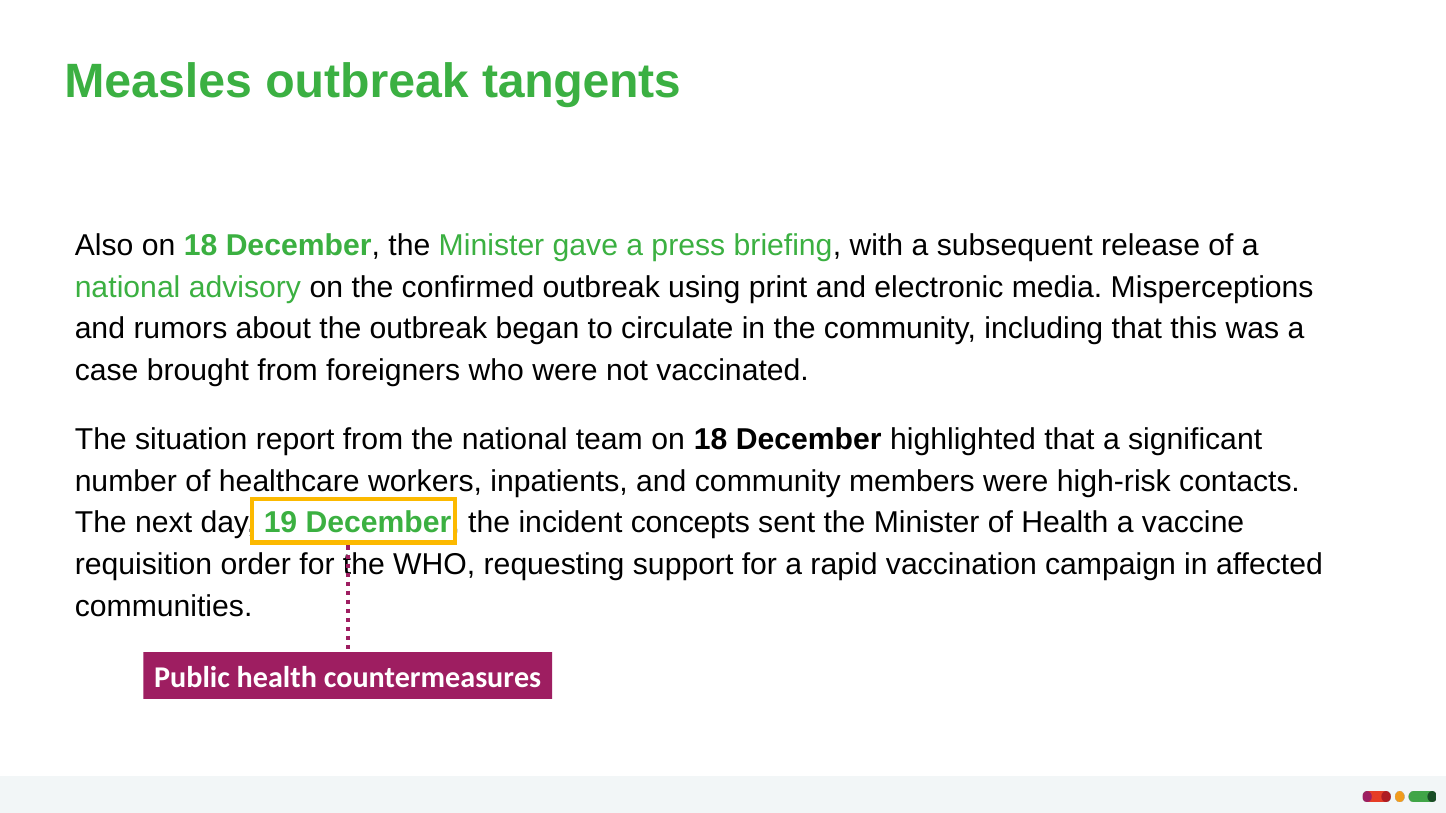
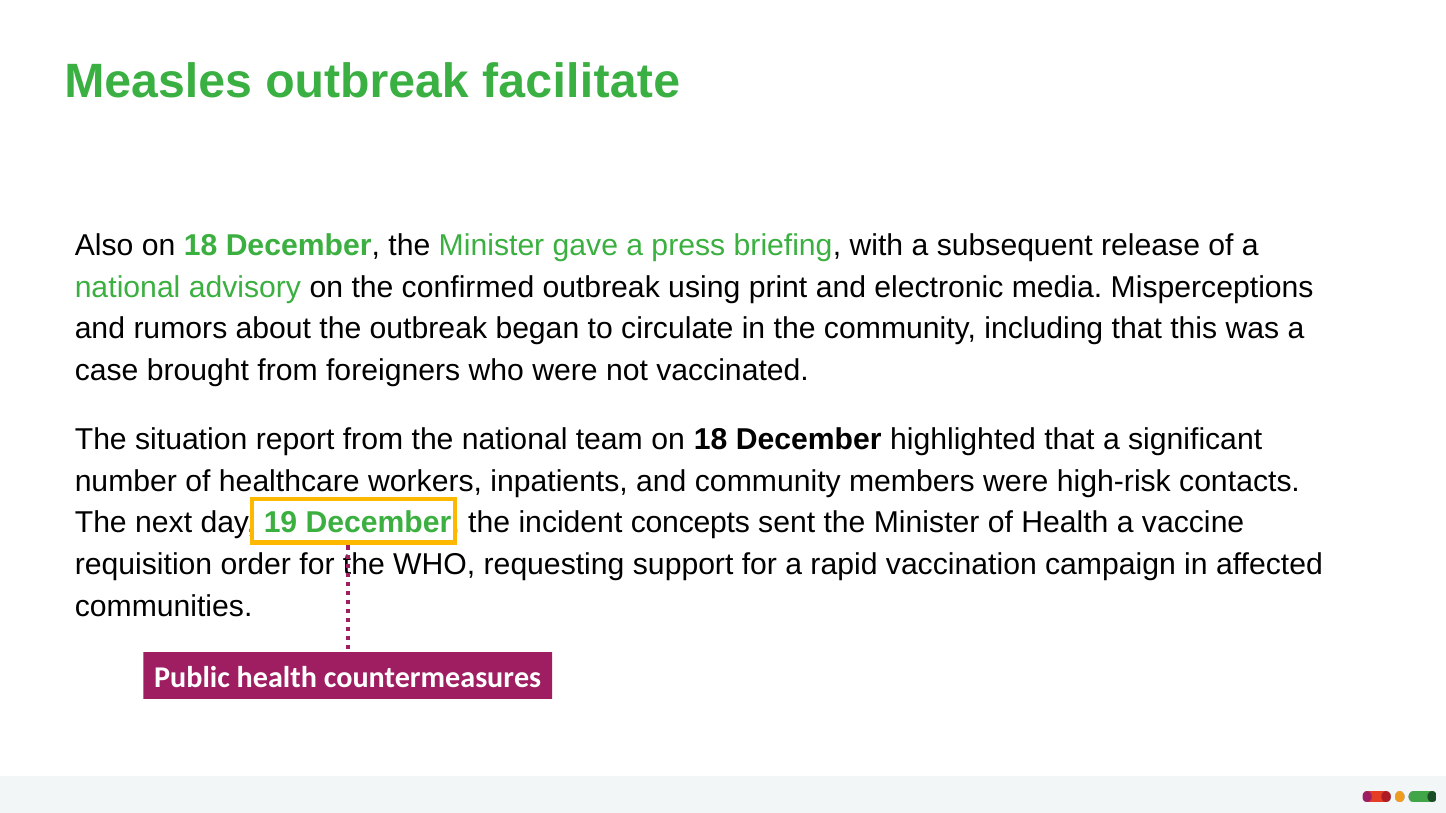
tangents: tangents -> facilitate (581, 82)
